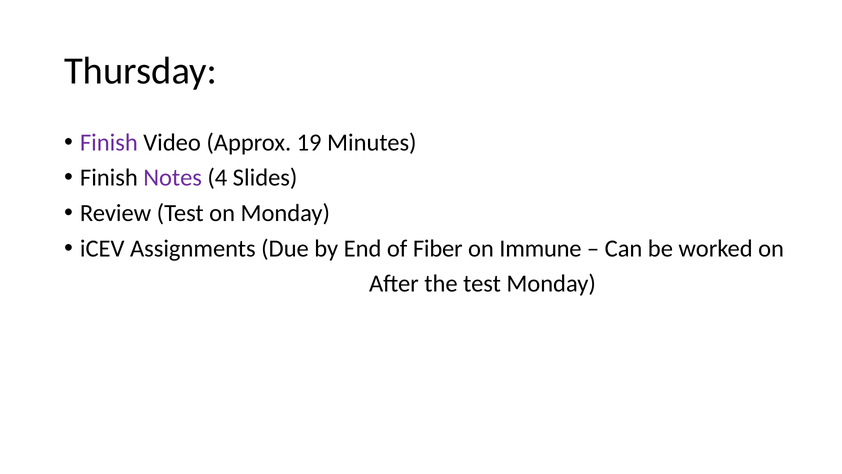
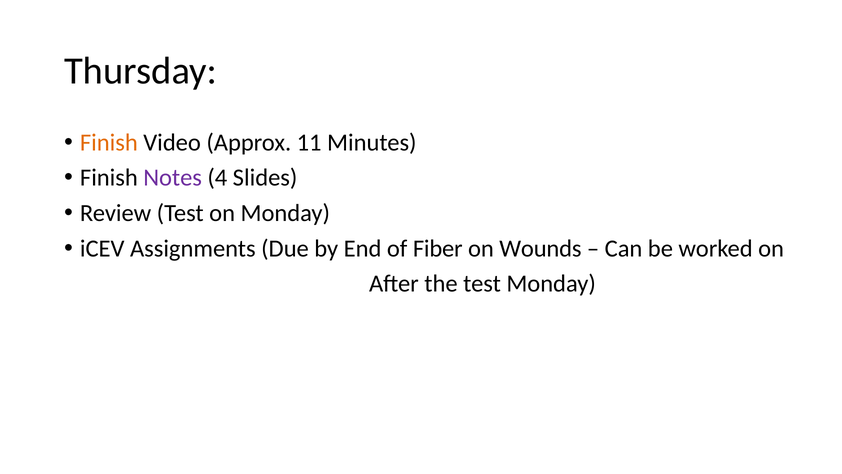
Finish colour: purple -> orange (109, 142)
19: 19 -> 11 (309, 142)
Immune: Immune -> Wounds (540, 248)
